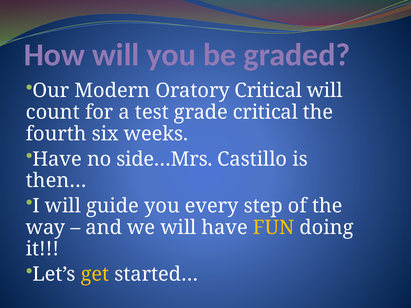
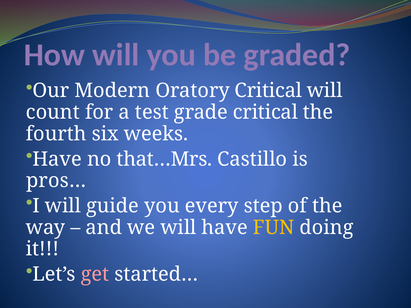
side…Mrs: side…Mrs -> that…Mrs (164, 159)
then…: then… -> pros… (56, 181)
get colour: yellow -> pink (95, 275)
